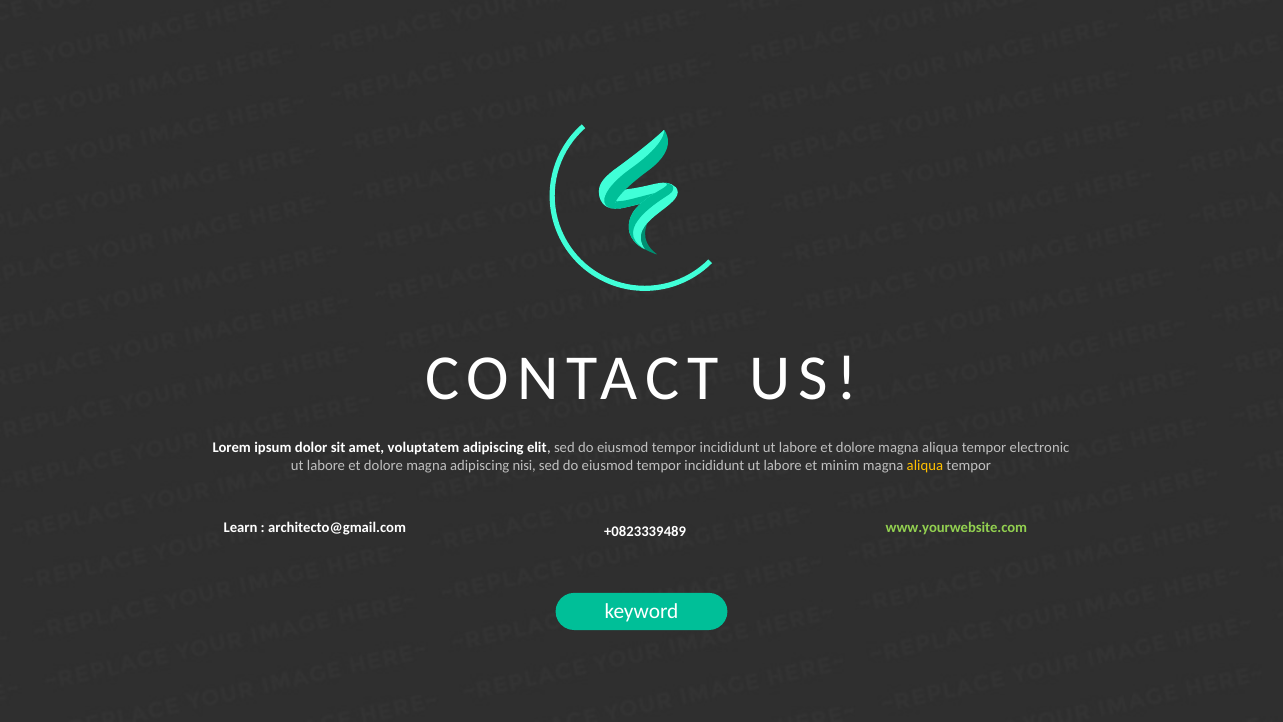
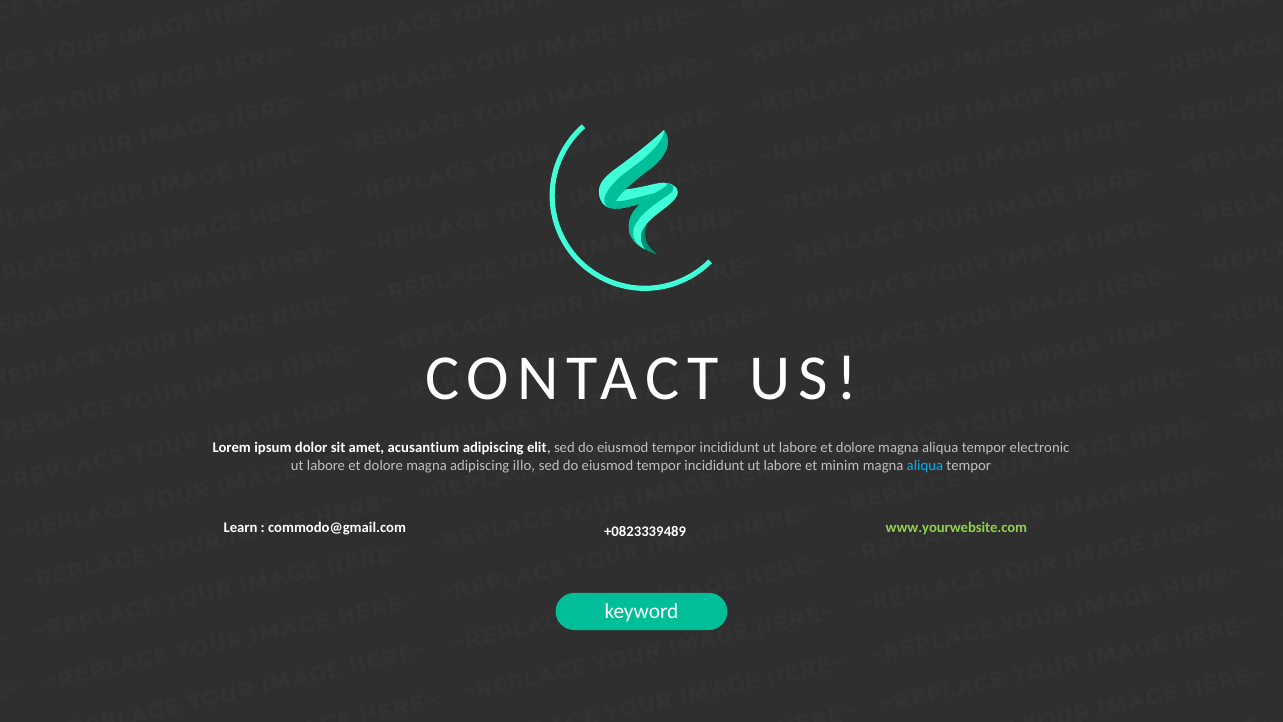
voluptatem: voluptatem -> acusantium (423, 447)
nisi: nisi -> illo (524, 465)
aliqua colour: yellow -> light blue (925, 465)
architecto@gmail.com: architecto@gmail.com -> commodo@gmail.com (337, 528)
